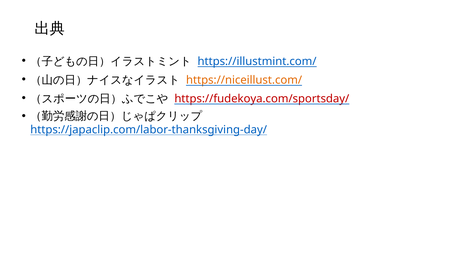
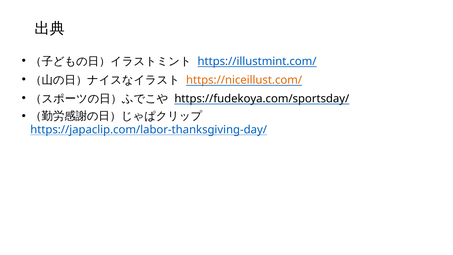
https://fudekoya.com/sportsday/ colour: red -> black (262, 99)
